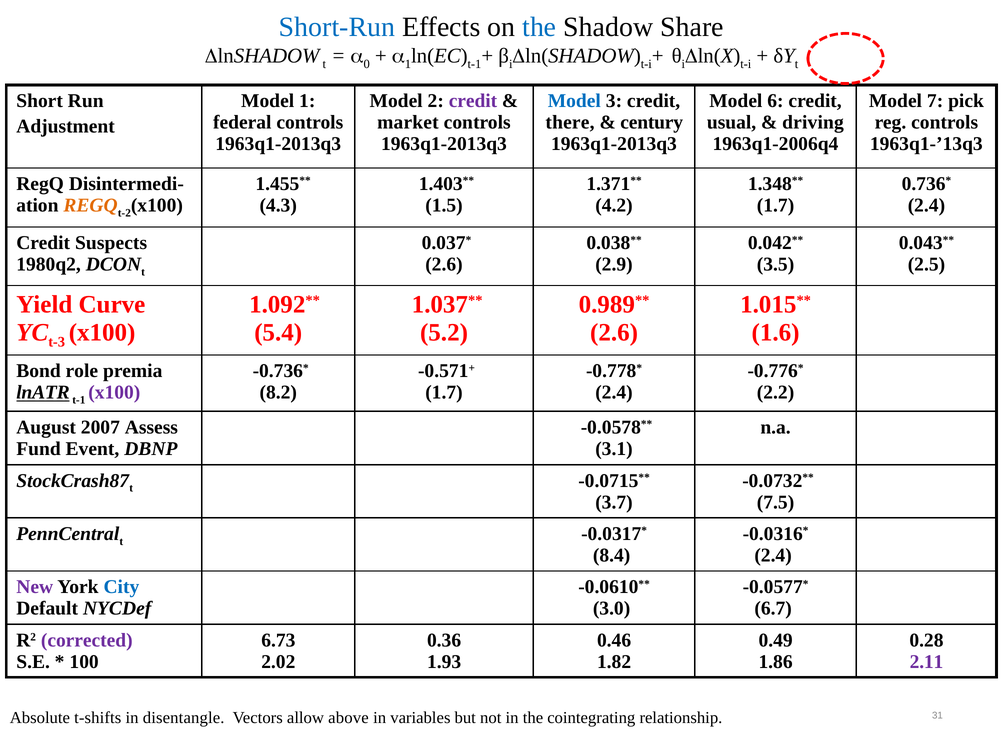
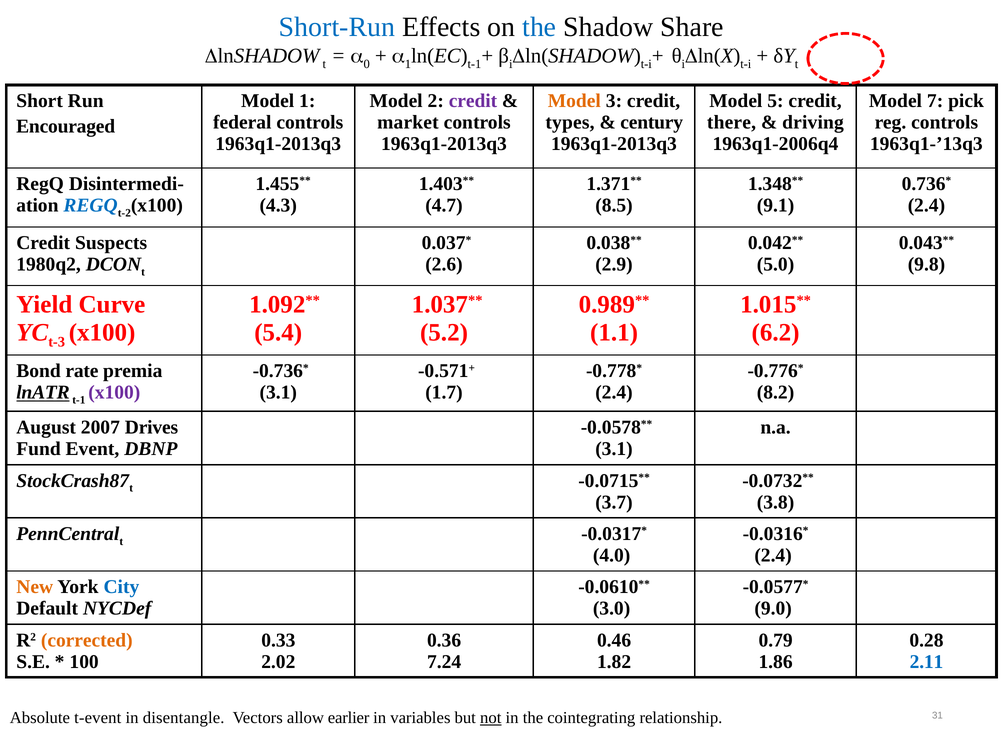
Model colour: blue -> orange (574, 101)
6: 6 -> 5 (775, 101)
there: there -> types (570, 122)
usual: usual -> there (731, 122)
Adjustment: Adjustment -> Encouraged (66, 126)
REGQ colour: orange -> blue (91, 205)
1.5: 1.5 -> 4.7 (444, 205)
4.2: 4.2 -> 8.5 (614, 205)
1.7: 1.7 -> 9.1 (776, 205)
3.5: 3.5 -> 5.0 (776, 265)
2.5: 2.5 -> 9.8 (926, 265)
2.6: 2.6 -> 1.1 (614, 332)
1.6: 1.6 -> 6.2 (776, 332)
role: role -> rate (82, 371)
8.2: 8.2 -> 3.1 (278, 393)
2.2: 2.2 -> 8.2 (776, 393)
Assess: Assess -> Drives (151, 427)
7.5: 7.5 -> 3.8 (776, 502)
8.4: 8.4 -> 4.0 (612, 556)
New colour: purple -> orange (35, 587)
6.7: 6.7 -> 9.0 (773, 609)
corrected colour: purple -> orange (87, 640)
6.73: 6.73 -> 0.33 (278, 640)
0.49: 0.49 -> 0.79 (776, 640)
1.93: 1.93 -> 7.24 (444, 662)
2.11 colour: purple -> blue (926, 662)
t-shifts: t-shifts -> t-event (98, 718)
above: above -> earlier (349, 718)
not underline: none -> present (491, 718)
